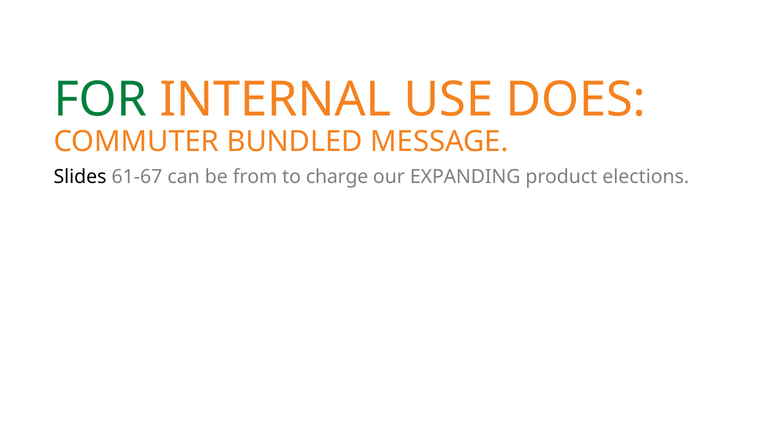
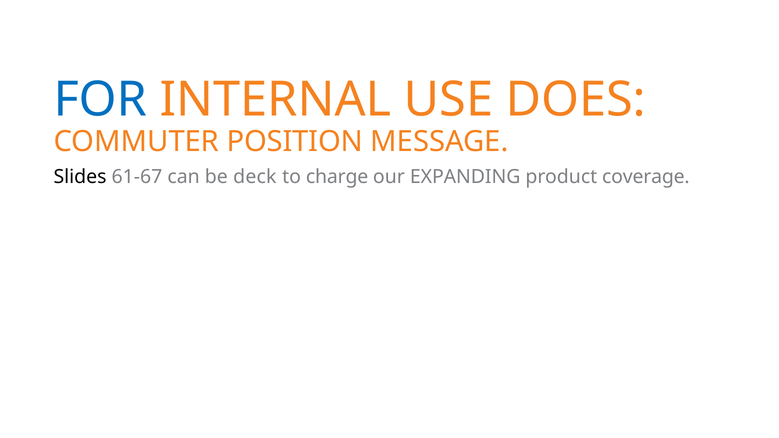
FOR colour: green -> blue (100, 100)
BUNDLED: BUNDLED -> POSITION (295, 142)
from: from -> deck (255, 177)
elections: elections -> coverage (646, 177)
